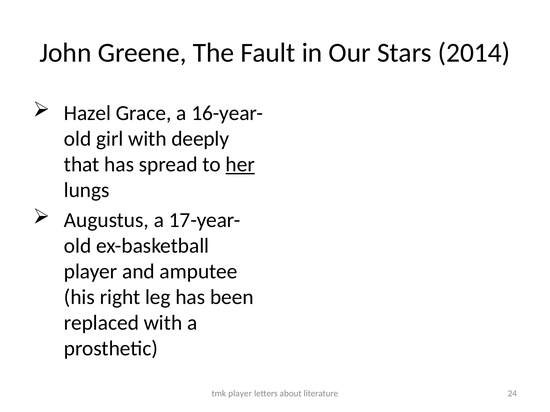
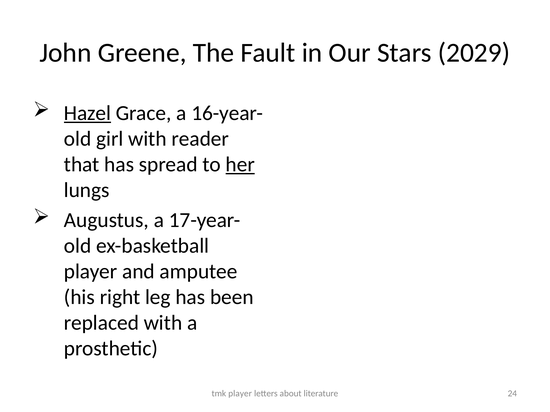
2014: 2014 -> 2029 (474, 53)
Hazel underline: none -> present (87, 113)
deeply: deeply -> reader (200, 139)
